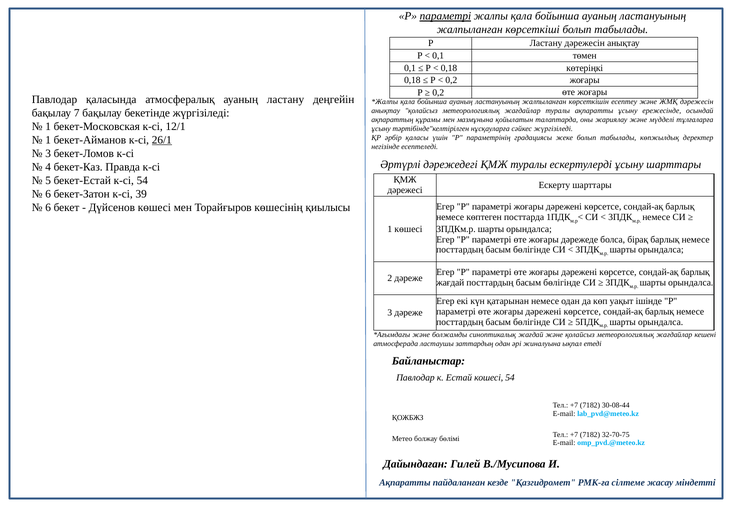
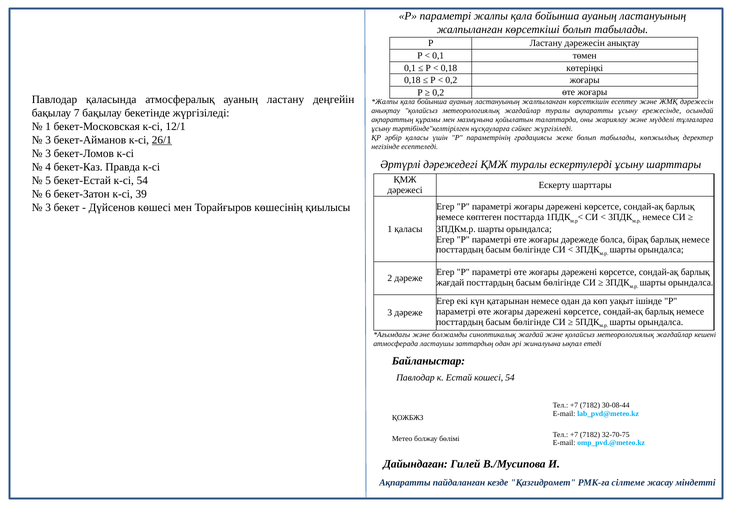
параметрі underline: present -> none (445, 16)
1: 1 -> 3 (48, 140)
6: 6 -> 3 (48, 207)
1 көшесі: көшесі -> қаласы (408, 229)
